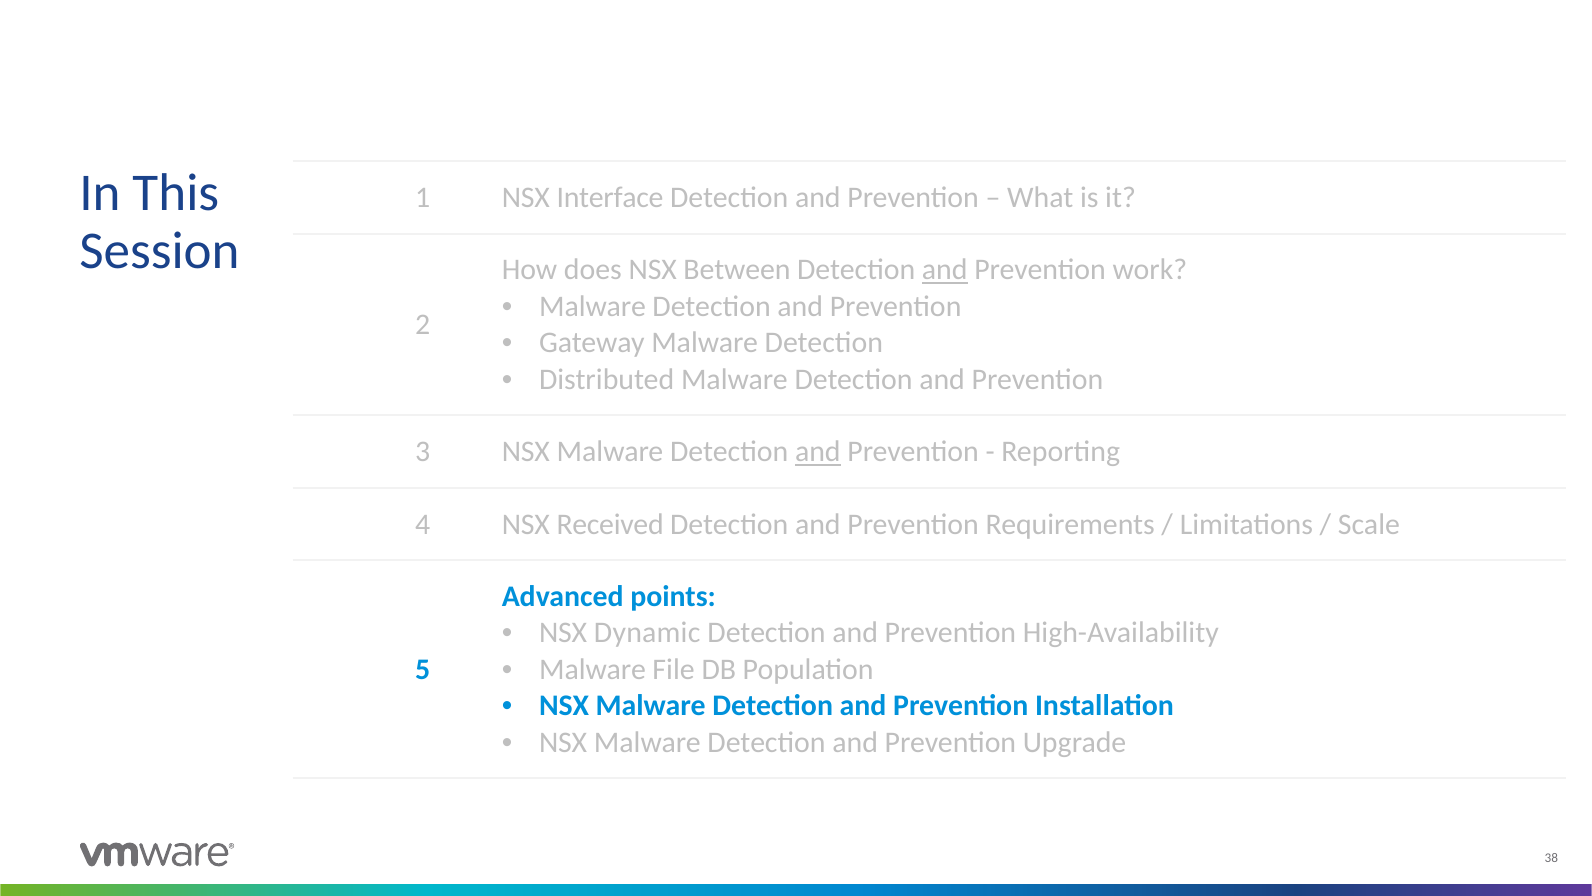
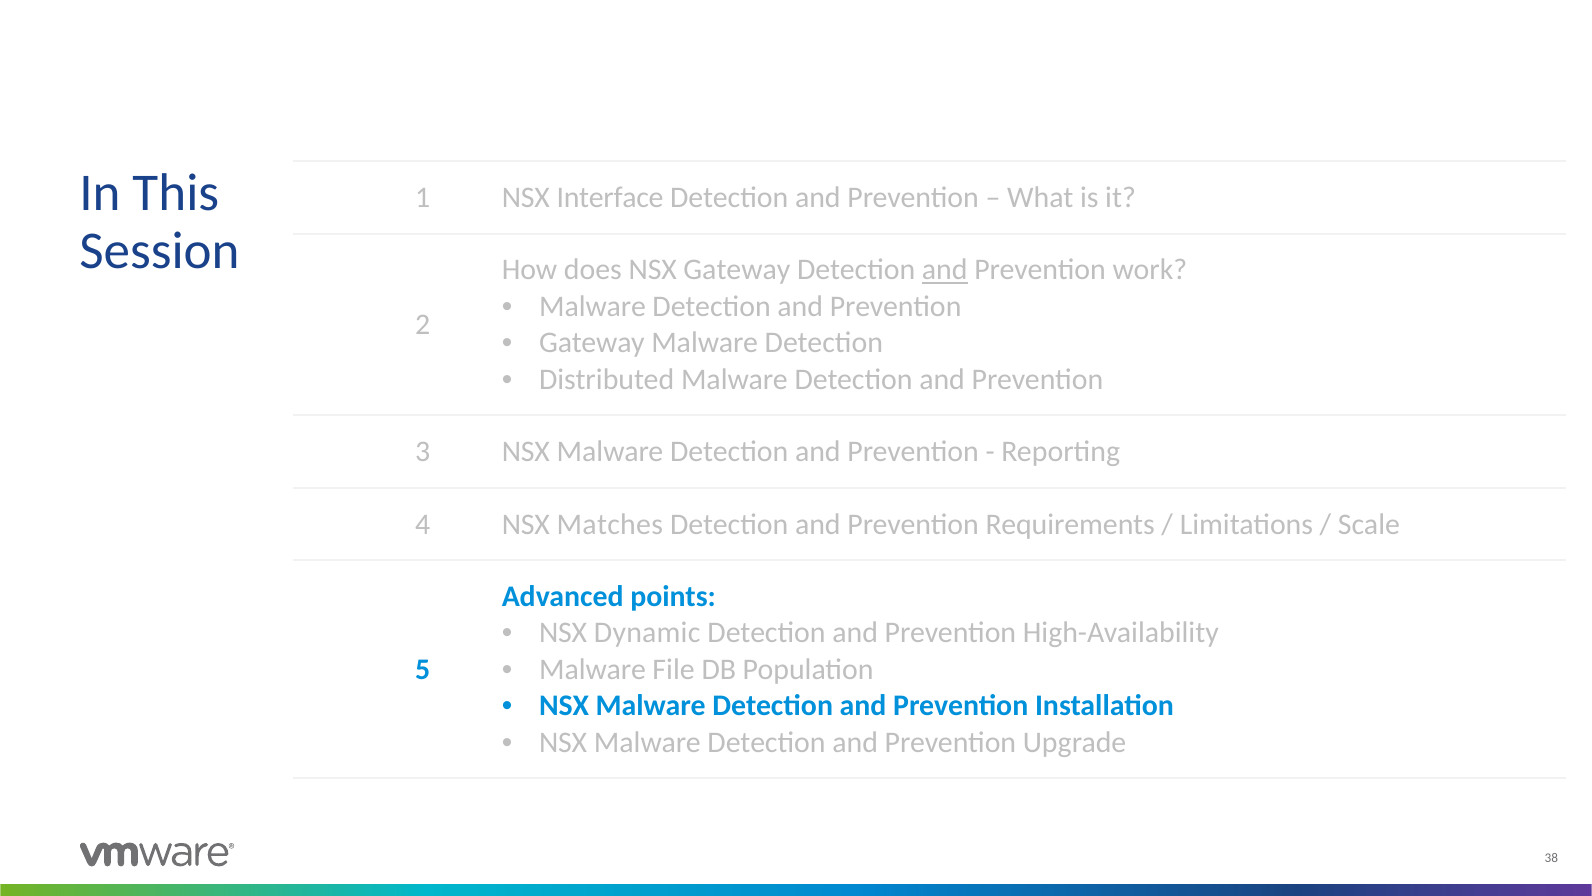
NSX Between: Between -> Gateway (737, 270)
and underline: present -> none (818, 452)
Received: Received -> Matches (610, 524)
